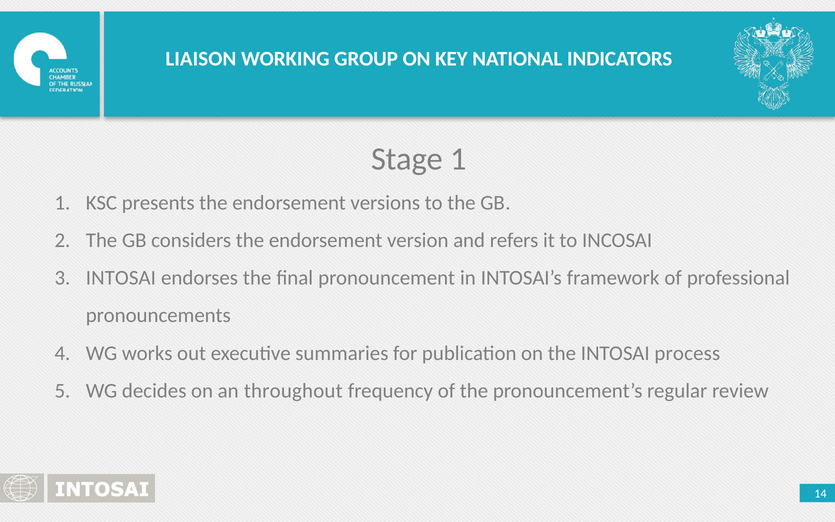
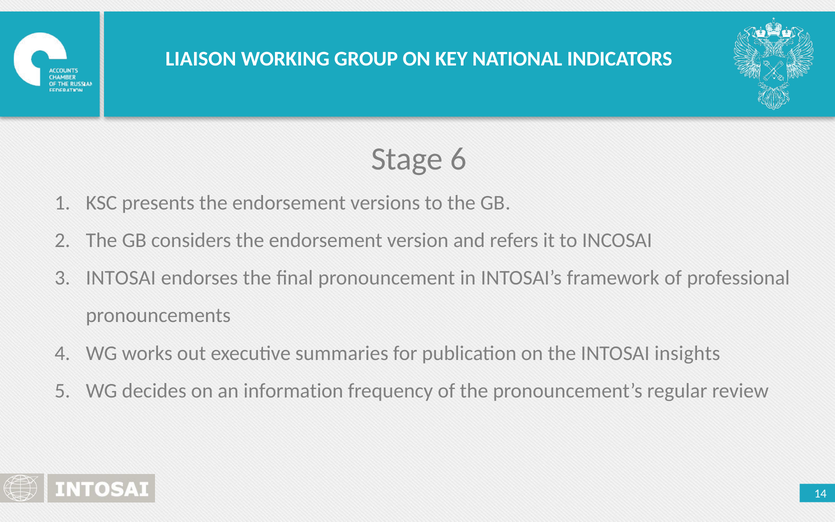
Stage 1: 1 -> 6 (459, 159)
process: process -> insights (687, 353)
throughout: throughout -> information (293, 391)
